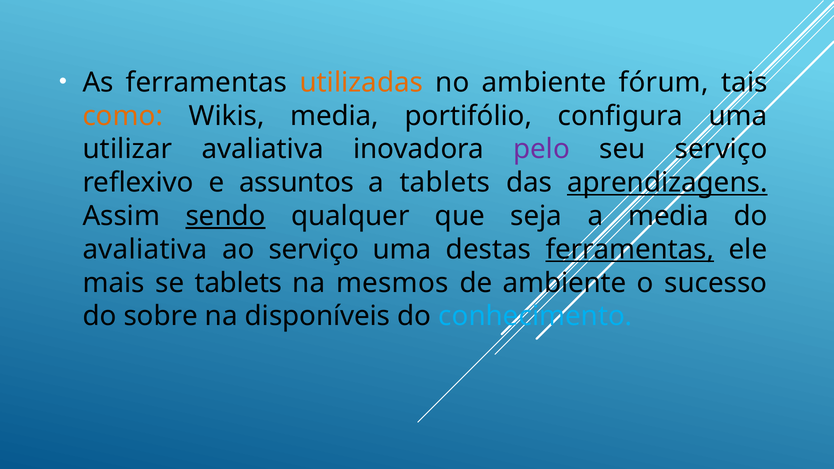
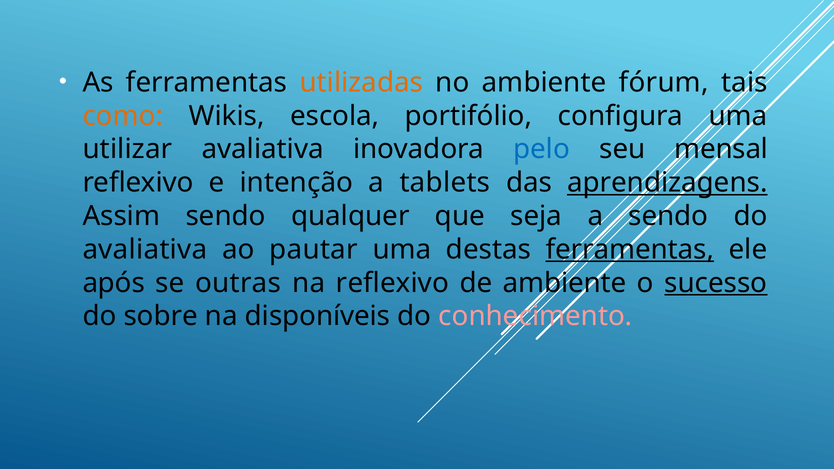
Wikis media: media -> escola (335, 116)
pelo colour: purple -> blue (542, 149)
seu serviço: serviço -> mensal (721, 149)
assuntos: assuntos -> intenção (296, 183)
sendo underline: present -> none (226, 216)
a media: media -> sendo (668, 216)
ao serviço: serviço -> pautar (313, 250)
mais: mais -> após (114, 283)
se tablets: tablets -> outras (238, 283)
na mesmos: mesmos -> reflexivo (392, 283)
sucesso underline: none -> present (716, 283)
conhecimento colour: light blue -> pink (535, 316)
